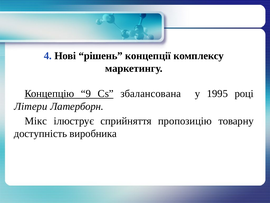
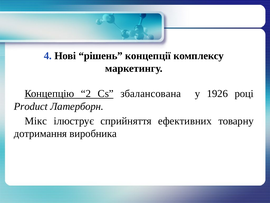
9: 9 -> 2 (86, 93)
1995: 1995 -> 1926 (217, 93)
Літери: Літери -> Product (31, 106)
пропозицію: пропозицію -> ефективних (185, 121)
доступність: доступність -> дотримання (40, 133)
